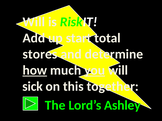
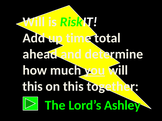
start: start -> time (79, 38)
stores: stores -> ahead (40, 54)
how underline: present -> none (35, 71)
sick: sick -> this (33, 87)
